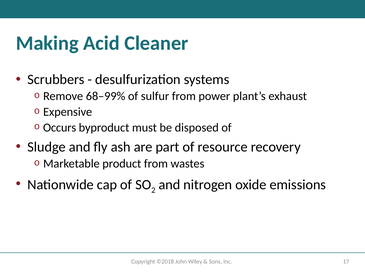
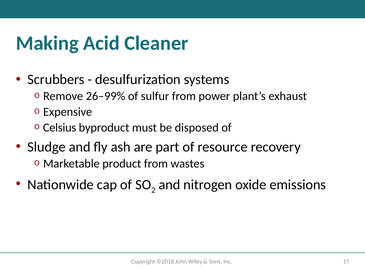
68–99%: 68–99% -> 26–99% (106, 96)
Occurs: Occurs -> Celsius (60, 127)
